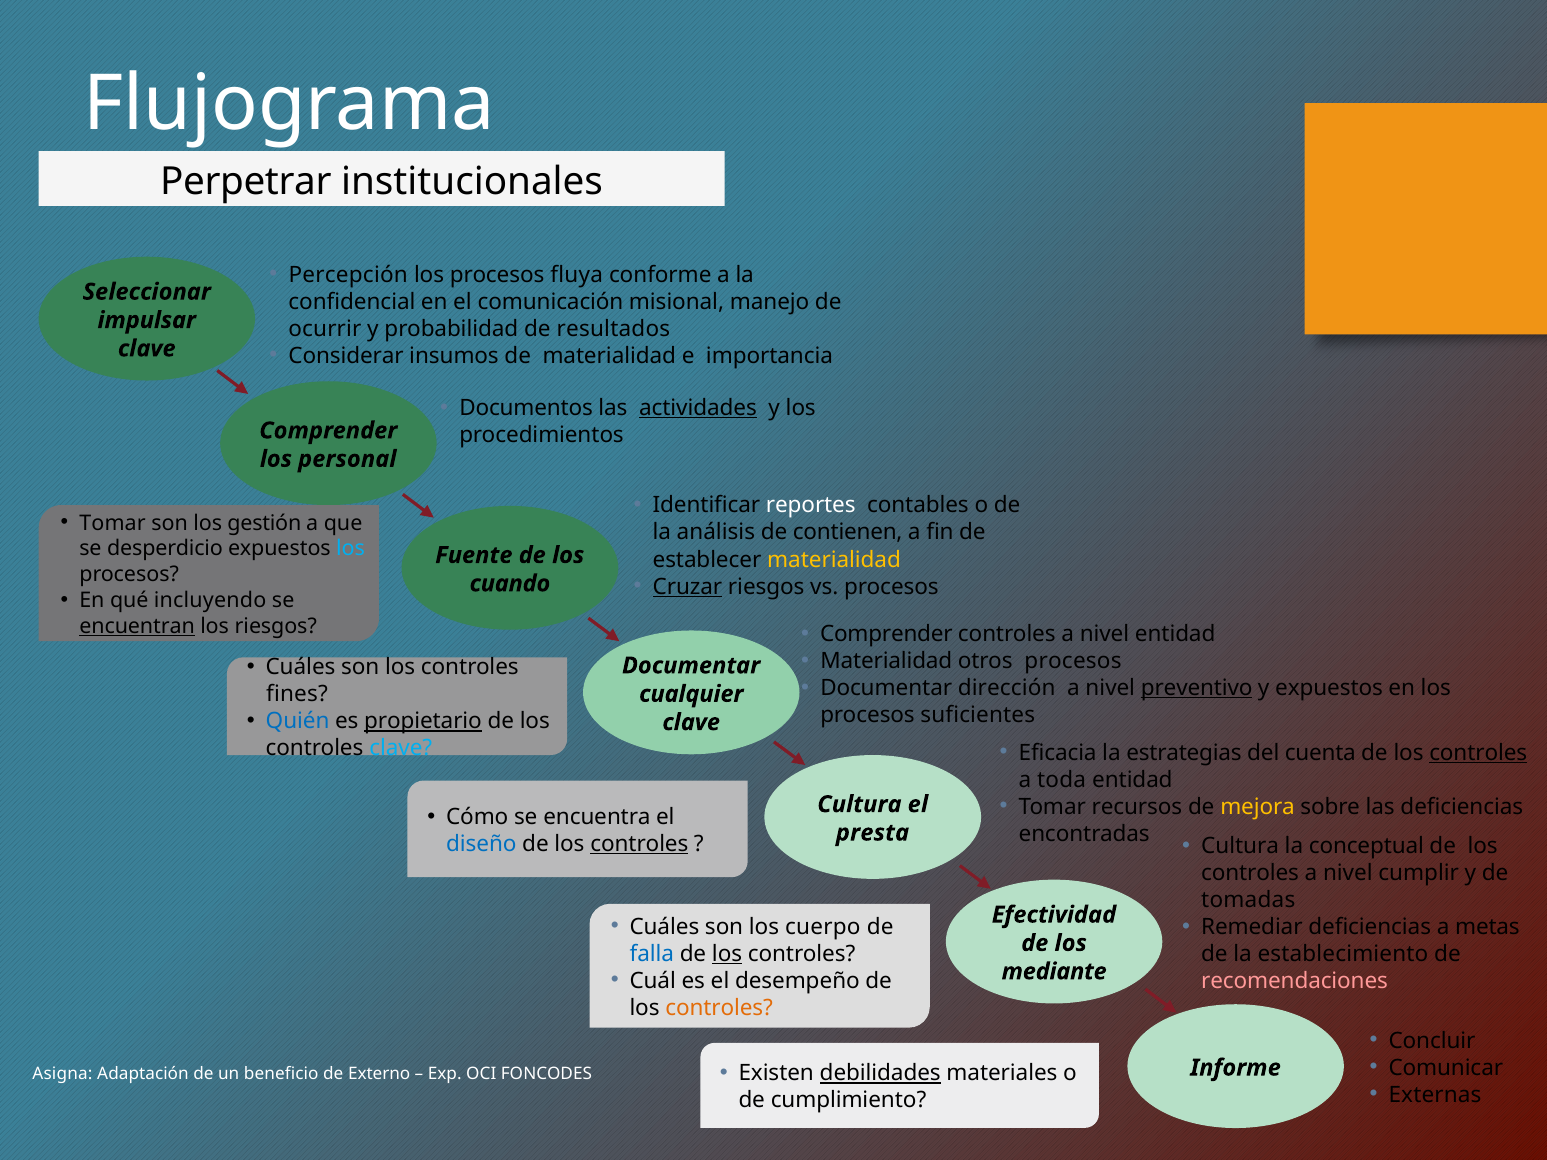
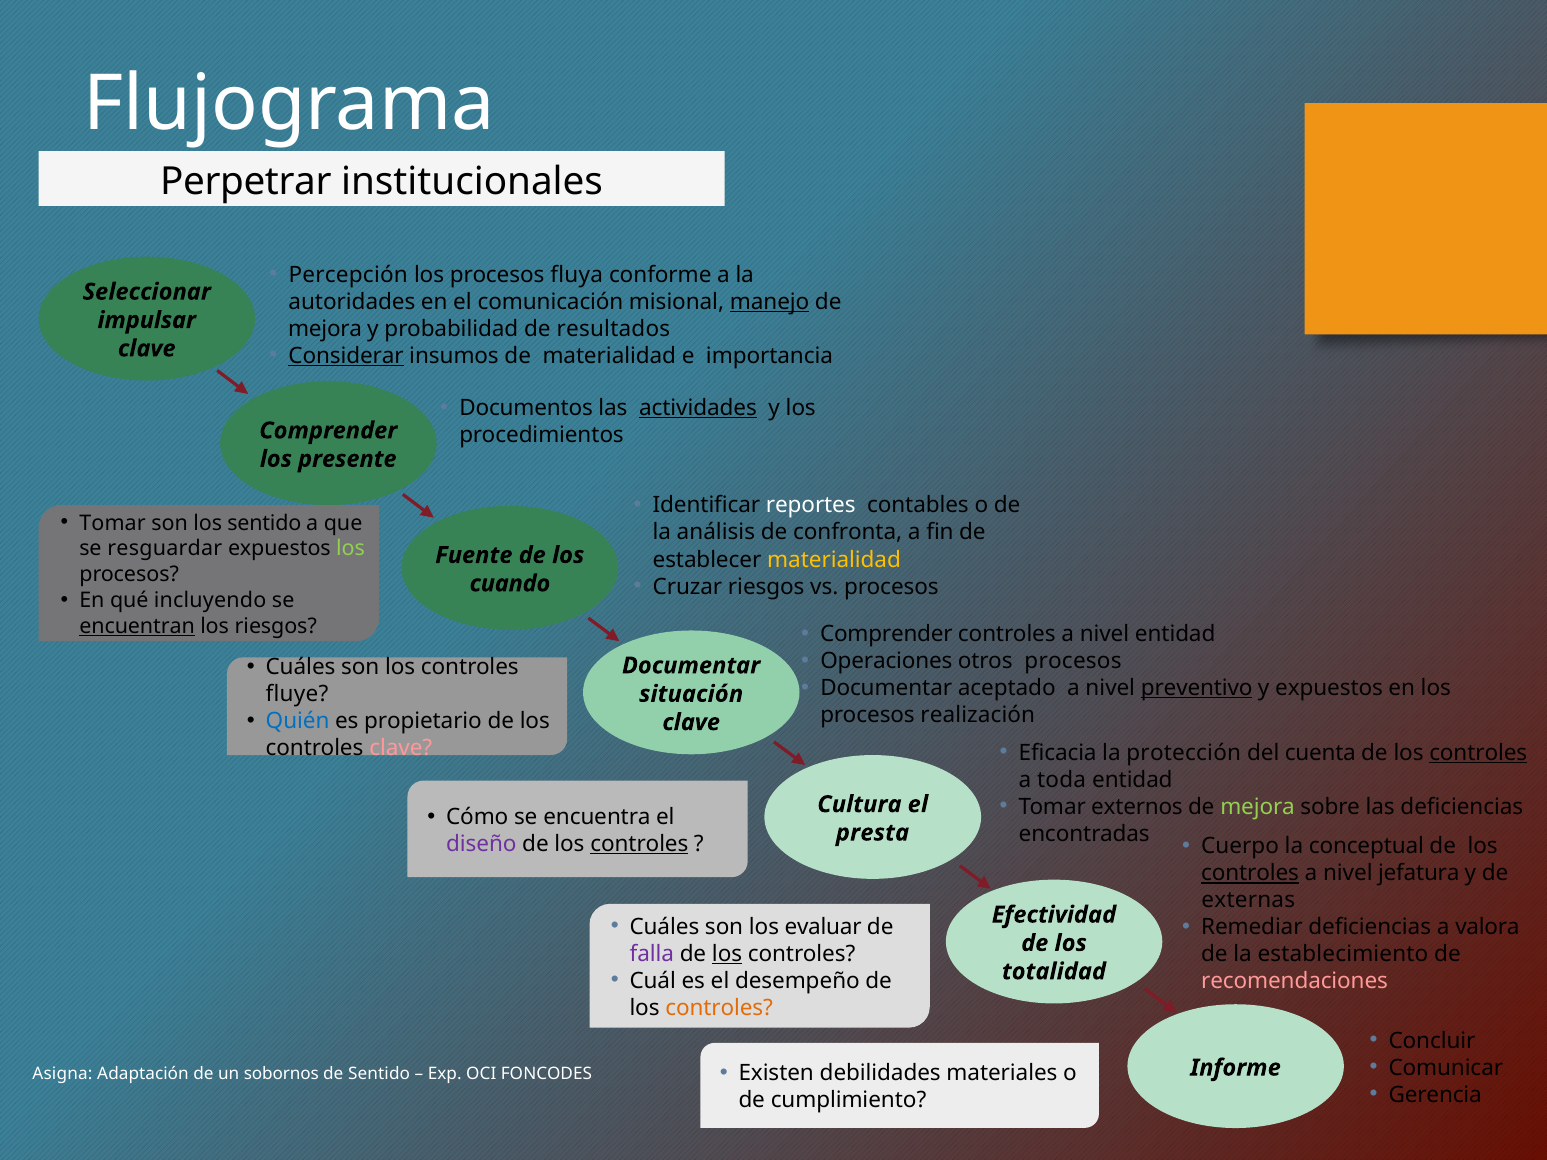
confidencial: confidencial -> autoridades (352, 302)
manejo underline: none -> present (770, 302)
ocurrir: ocurrir -> mejora (325, 329)
Considerar underline: none -> present (346, 356)
personal: personal -> presente (347, 459)
los gestión: gestión -> sentido (264, 523)
contienen: contienen -> confronta (848, 533)
desperdicio: desperdicio -> resguardar (165, 549)
los colour: light blue -> light green (351, 549)
Cruzar underline: present -> none (687, 587)
Materialidad: Materialidad -> Operaciones (886, 661)
dirección: dirección -> aceptado (1007, 688)
fines: fines -> fluye (297, 694)
cualquier: cualquier -> situación (691, 694)
suficientes: suficientes -> realización (978, 715)
propietario underline: present -> none (423, 721)
estrategias: estrategias -> protección (1184, 753)
clave colour: light blue -> pink (401, 748)
recursos: recursos -> externos (1137, 807)
mejora colour: yellow -> light green (1258, 807)
Cultura: Cultura -> Cuerpo (1240, 847)
diseño colour: blue -> purple (481, 844)
controles underline: none -> present (1250, 874)
cumplir: cumplir -> jefatura (1419, 874)
tomadas: tomadas -> externas (1248, 901)
cuerpo: cuerpo -> evaluar (823, 927)
metas: metas -> valora (1487, 928)
falla colour: blue -> purple (652, 954)
mediante: mediante -> totalidad (1054, 972)
debilidades underline: present -> none (880, 1074)
beneficio: beneficio -> sobornos (281, 1074)
de Externo: Externo -> Sentido (379, 1074)
Externas: Externas -> Gerencia (1435, 1095)
